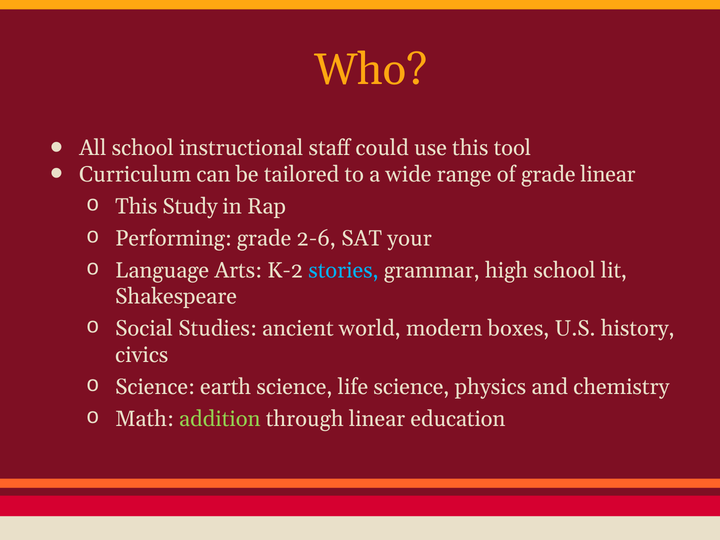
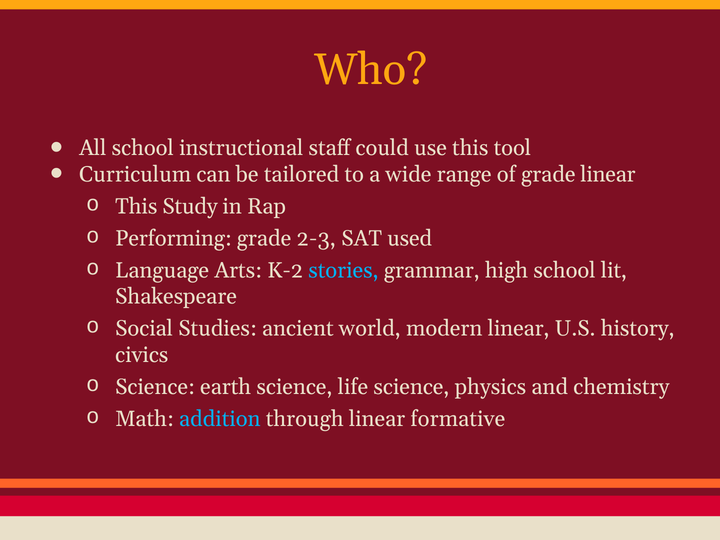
2-6: 2-6 -> 2-3 (316, 238)
your: your -> used (410, 238)
modern boxes: boxes -> linear (519, 329)
addition colour: light green -> light blue (220, 419)
education: education -> formative (458, 419)
